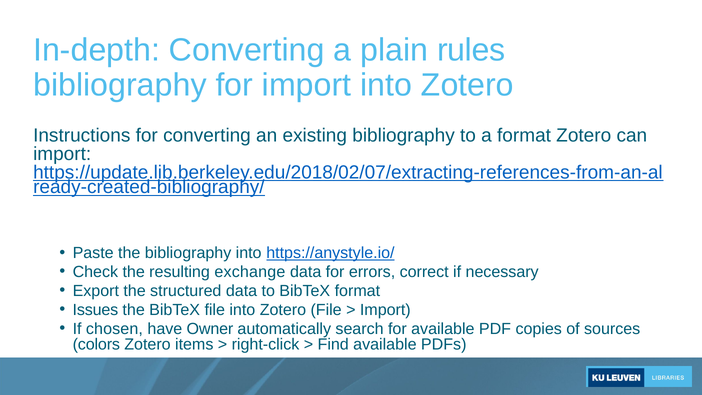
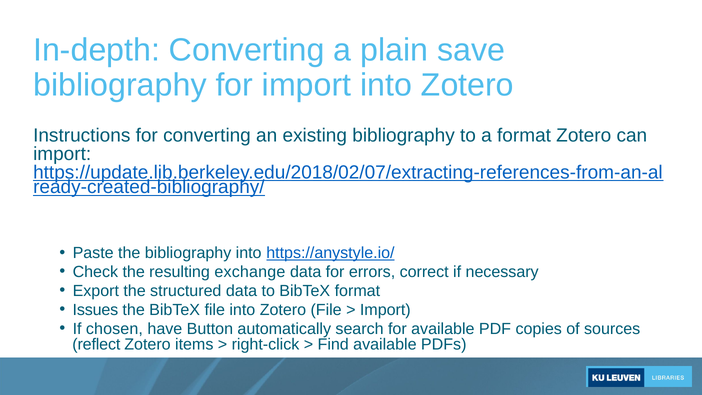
rules: rules -> save (471, 50)
Owner: Owner -> Button (210, 329)
colors: colors -> reflect (96, 344)
